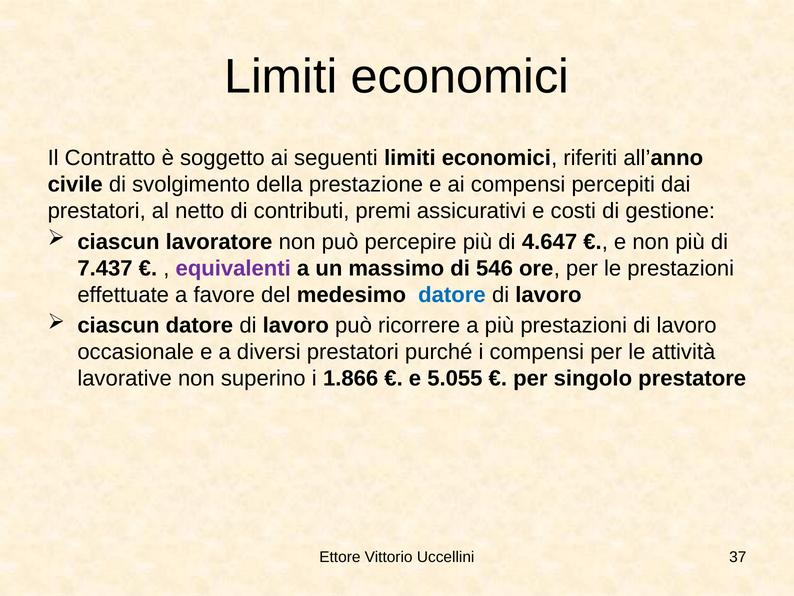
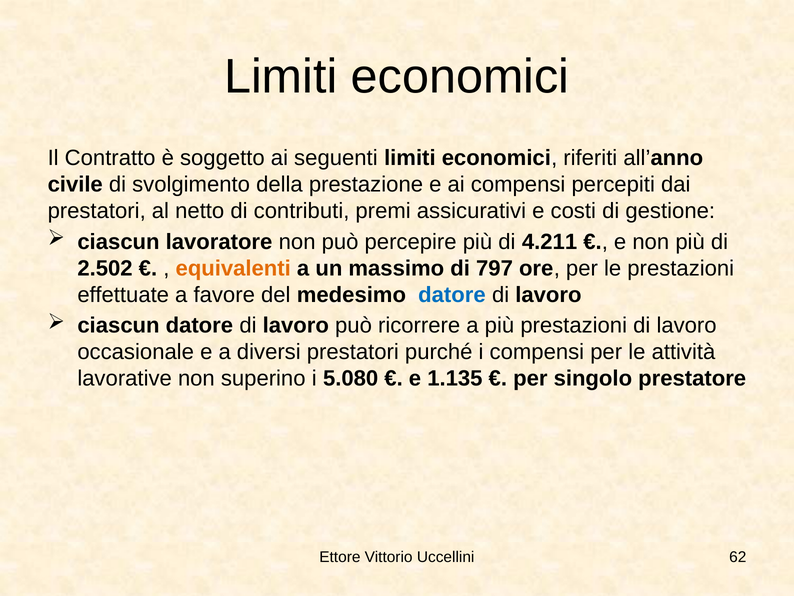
4.647: 4.647 -> 4.211 (550, 242)
7.437: 7.437 -> 2.502 (105, 268)
equivalenti colour: purple -> orange (233, 268)
546: 546 -> 797 (494, 268)
1.866: 1.866 -> 5.080 (351, 378)
5.055: 5.055 -> 1.135 (455, 378)
37: 37 -> 62 (738, 557)
